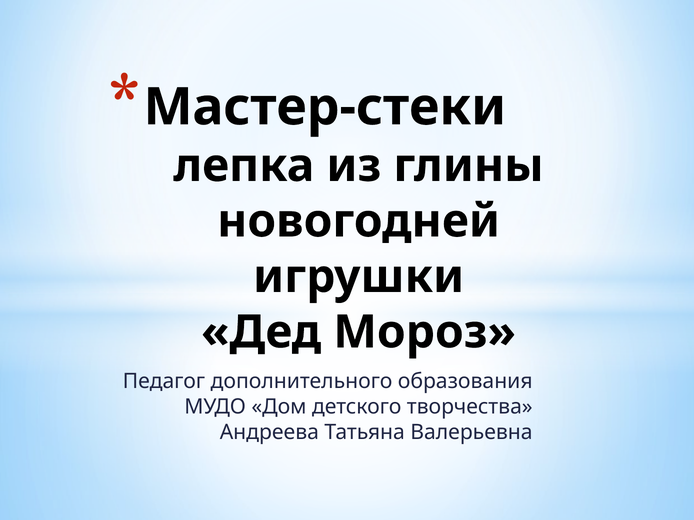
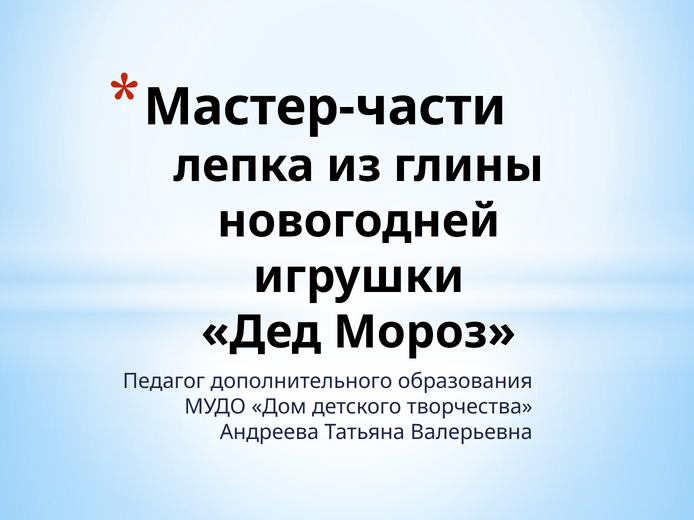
Мастер-стеки: Мастер-стеки -> Мастер-части (325, 107)
